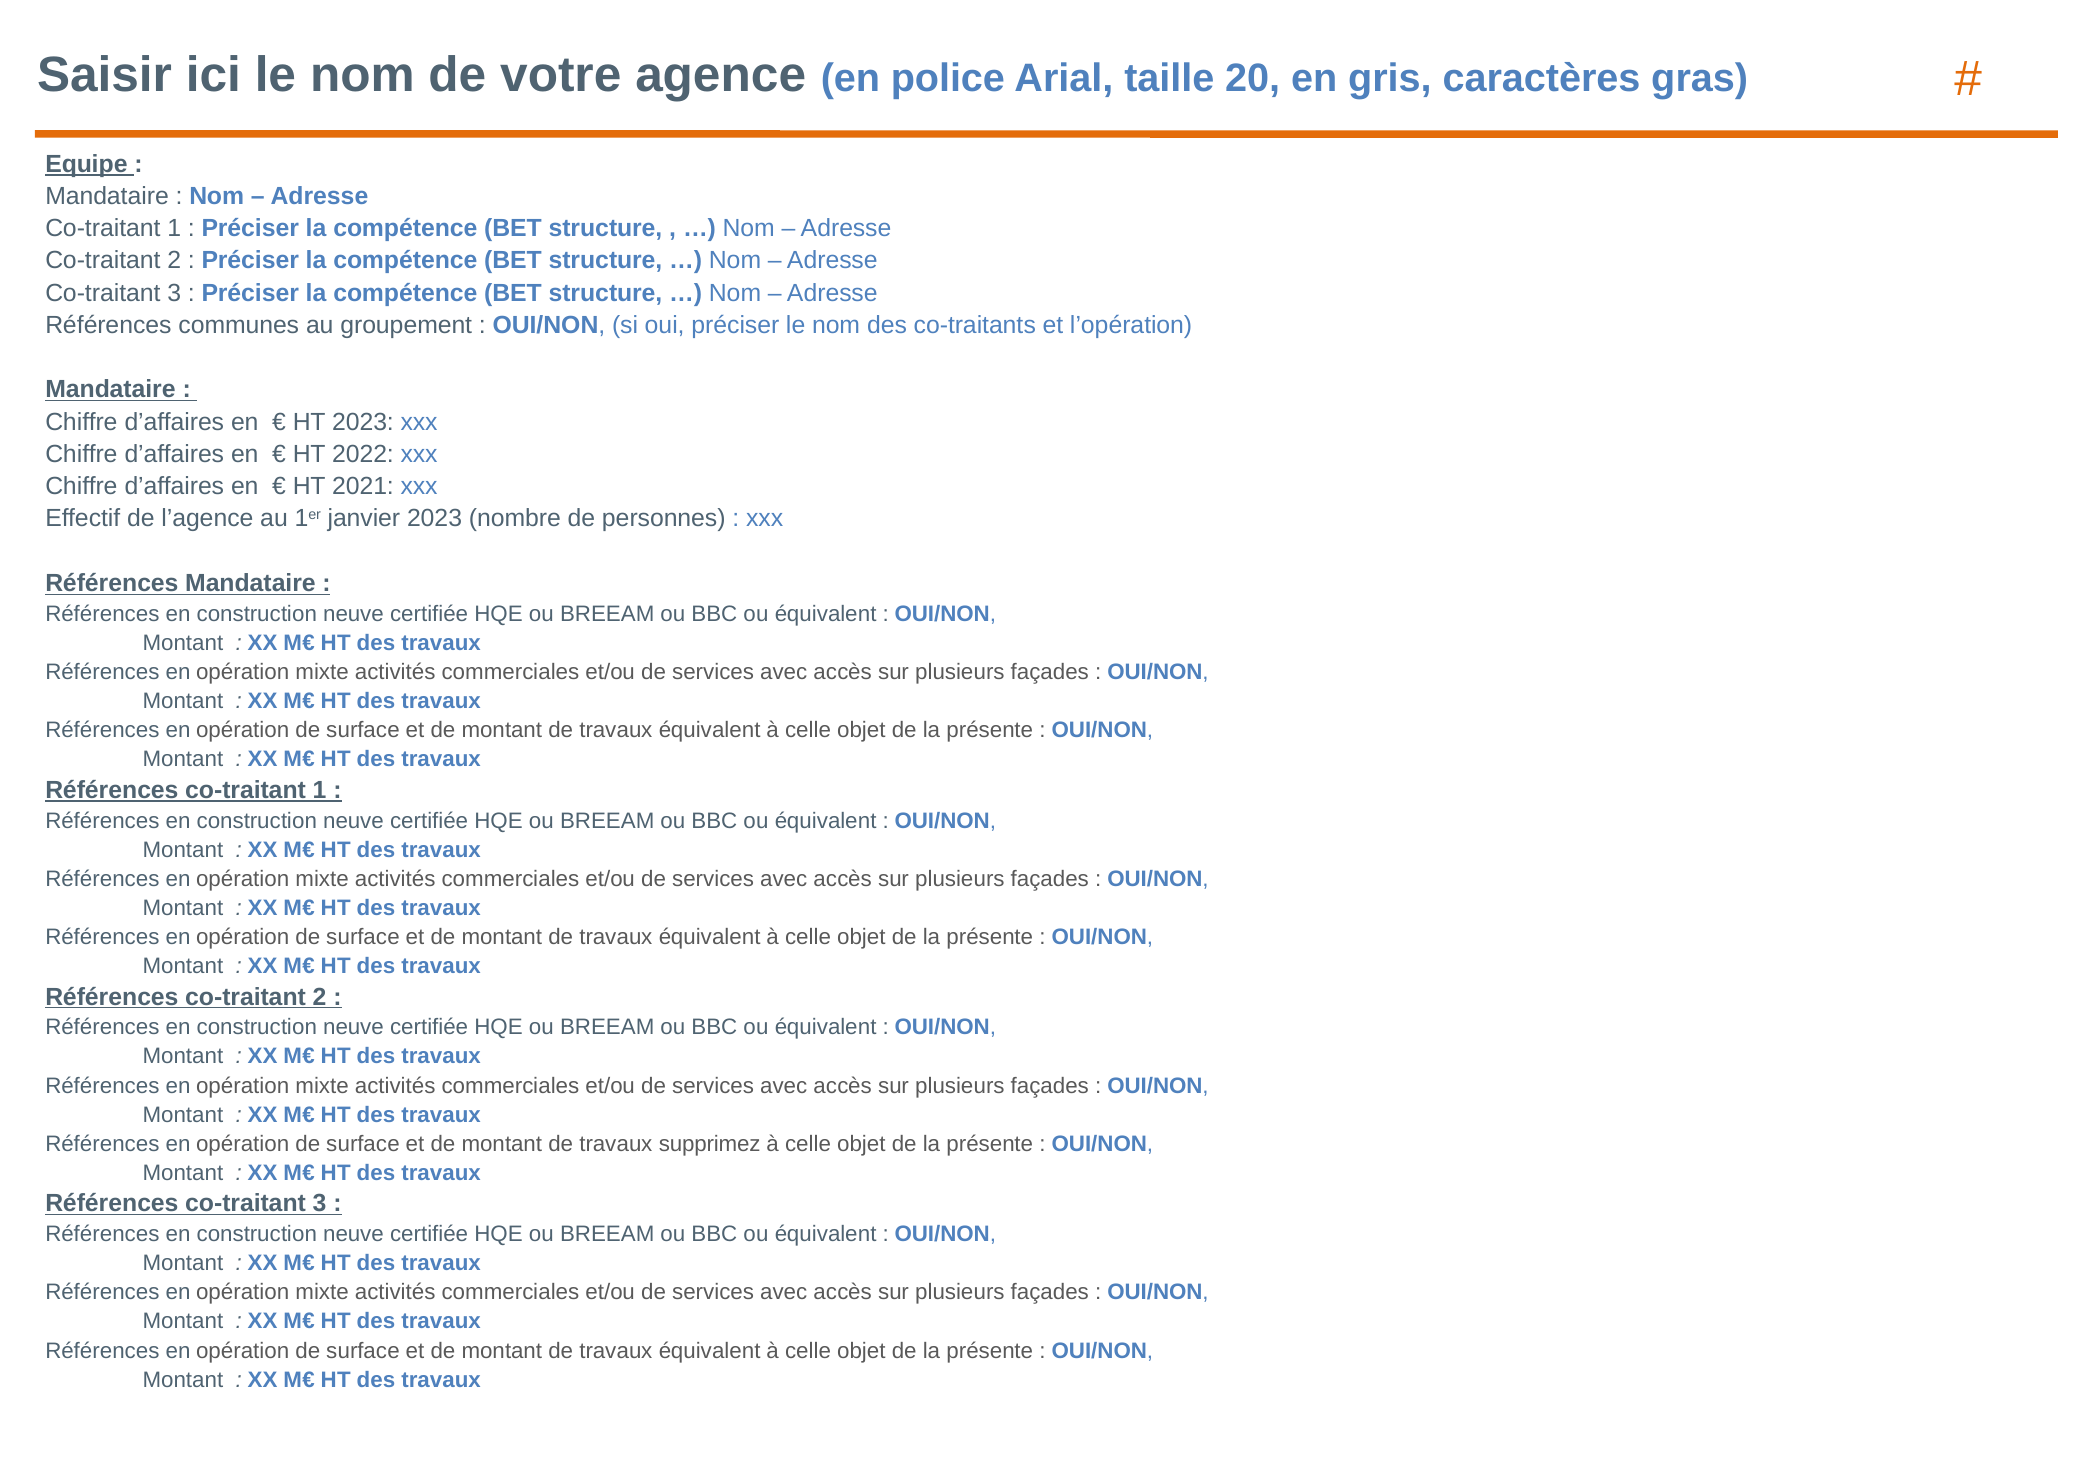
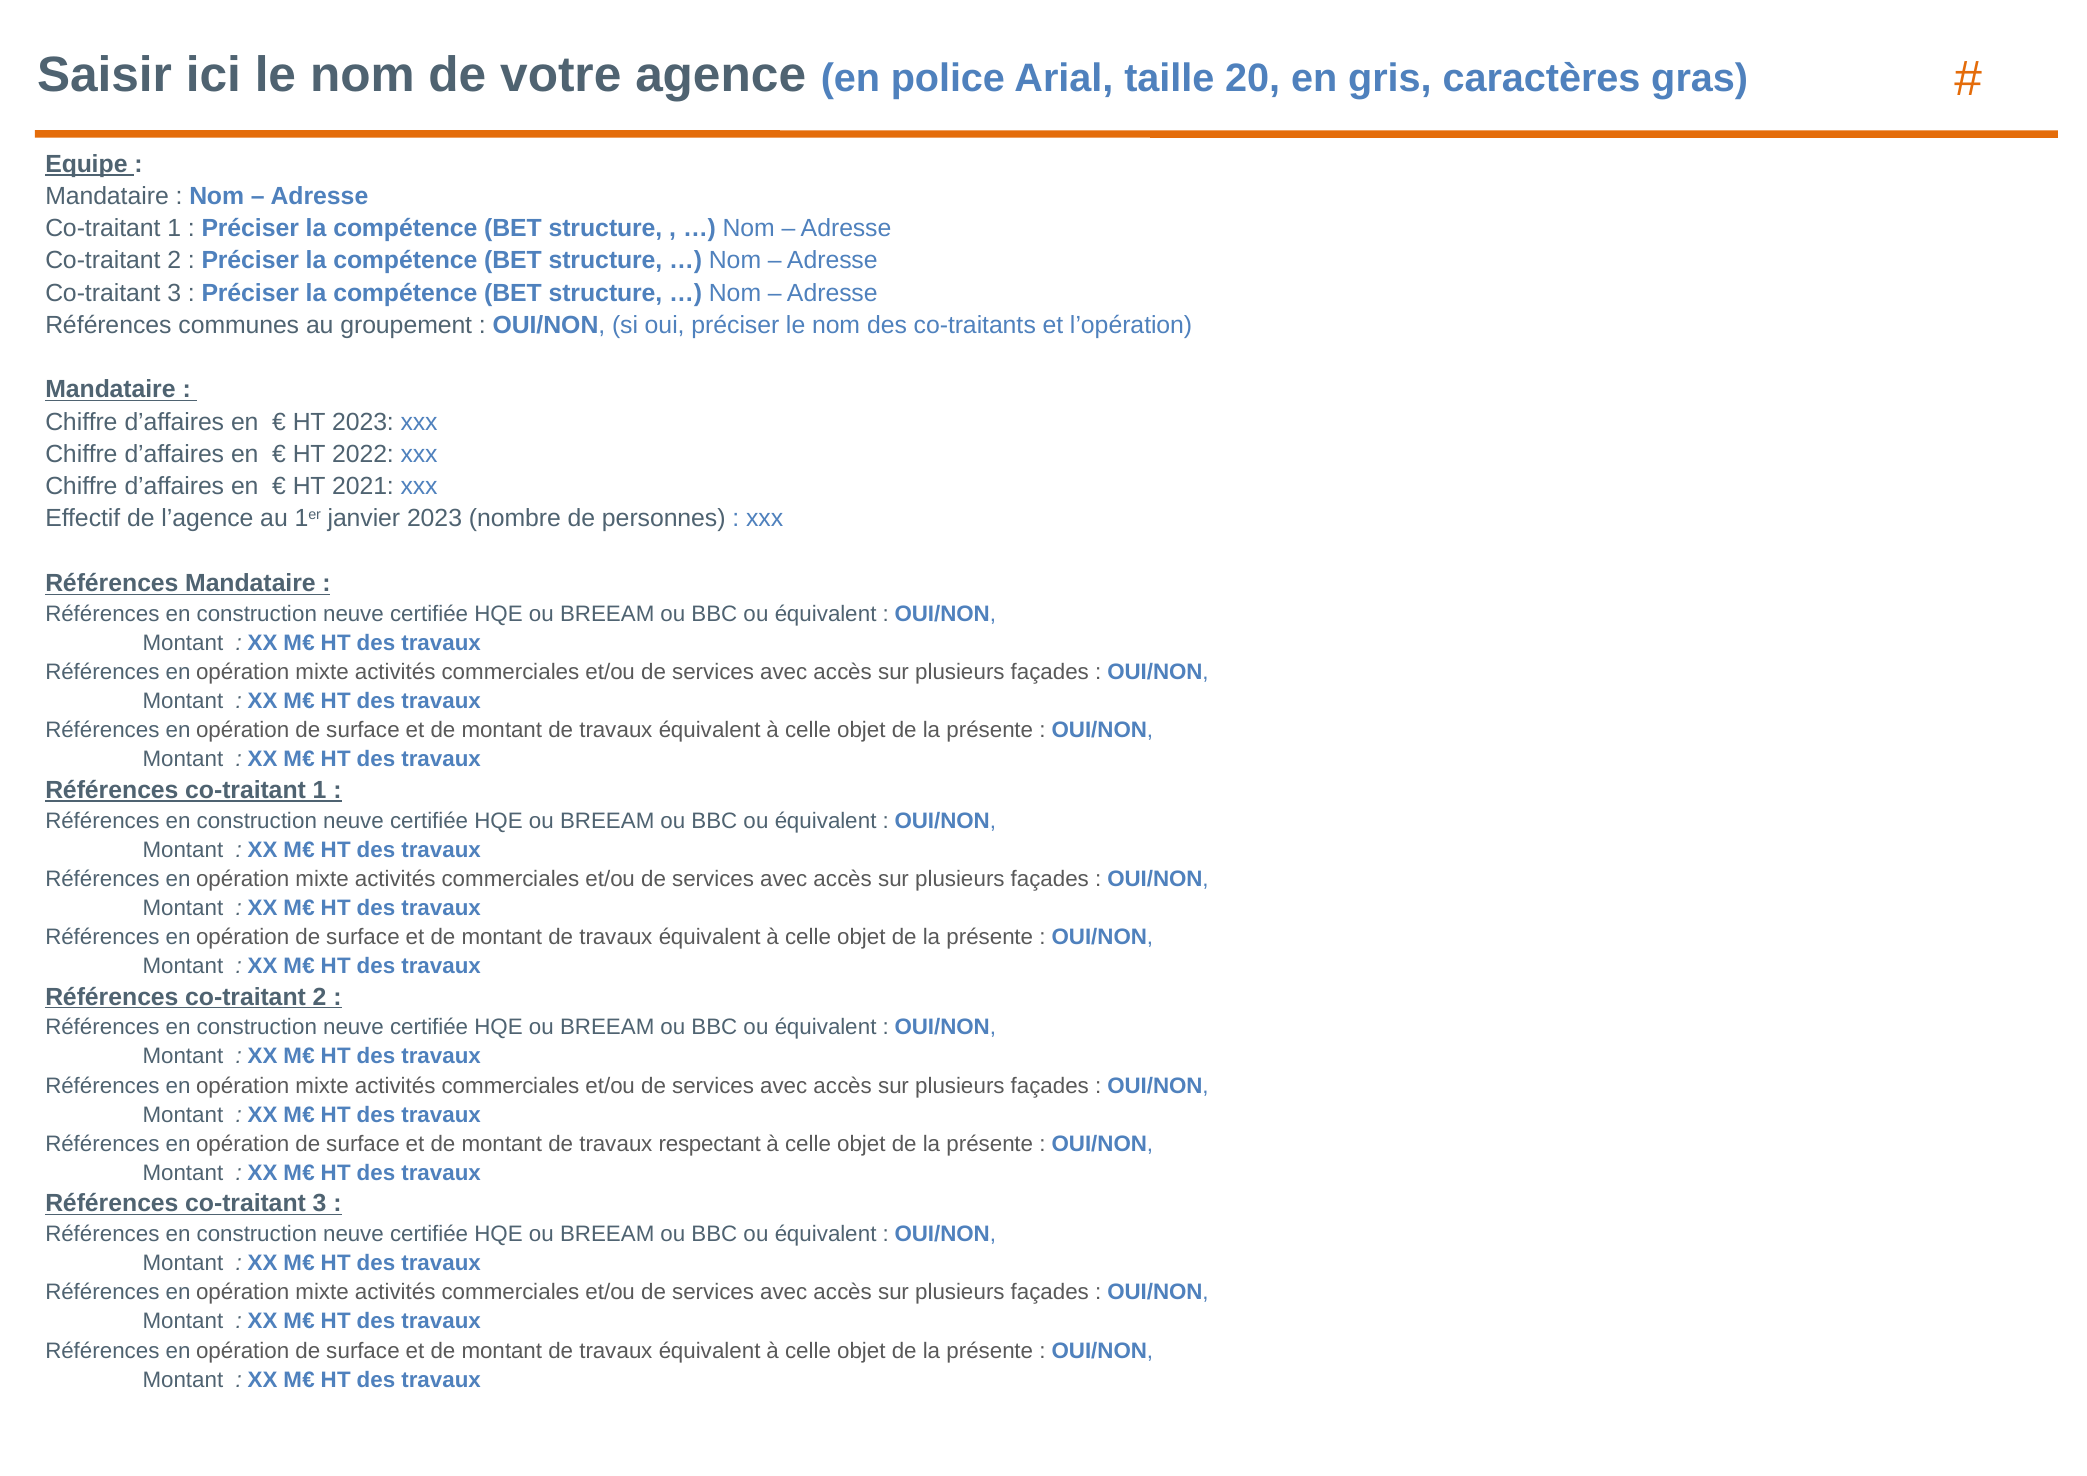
supprimez: supprimez -> respectant (710, 1144)
